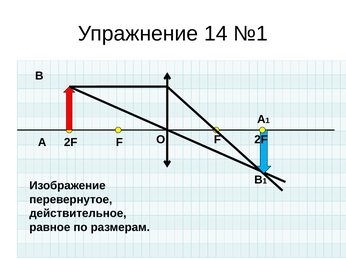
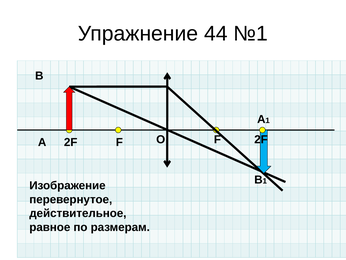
14: 14 -> 44 (216, 33)
